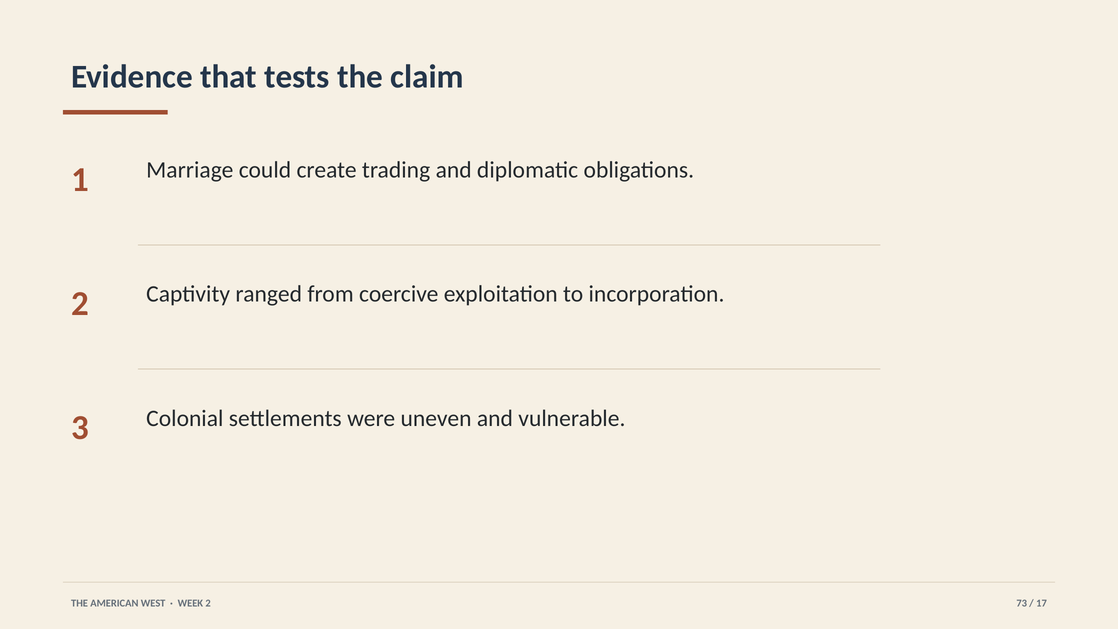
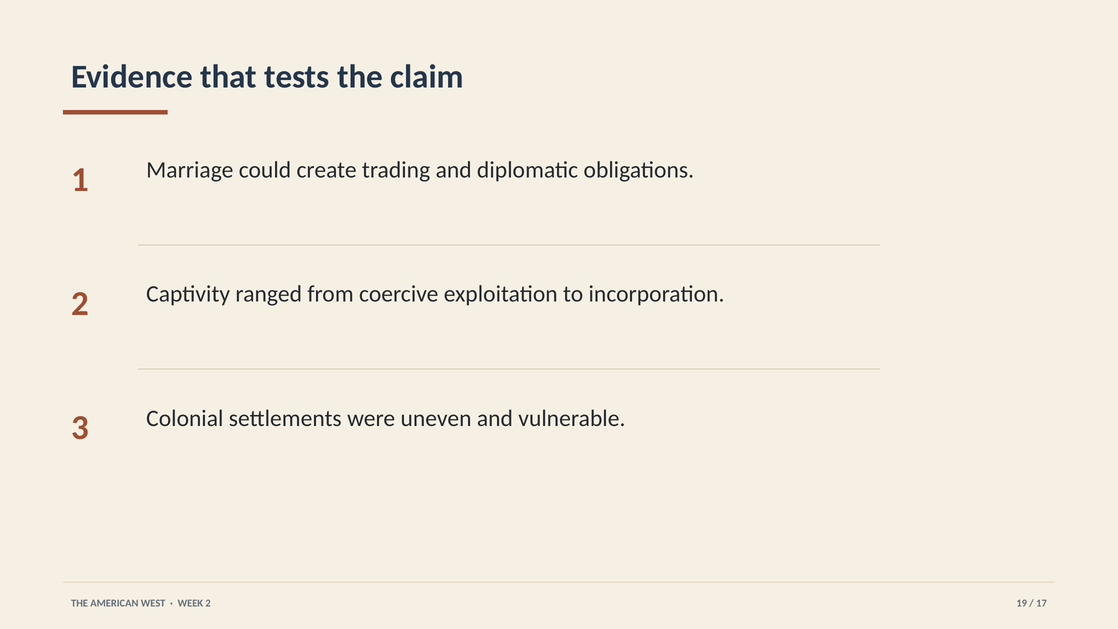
73: 73 -> 19 (1022, 603)
